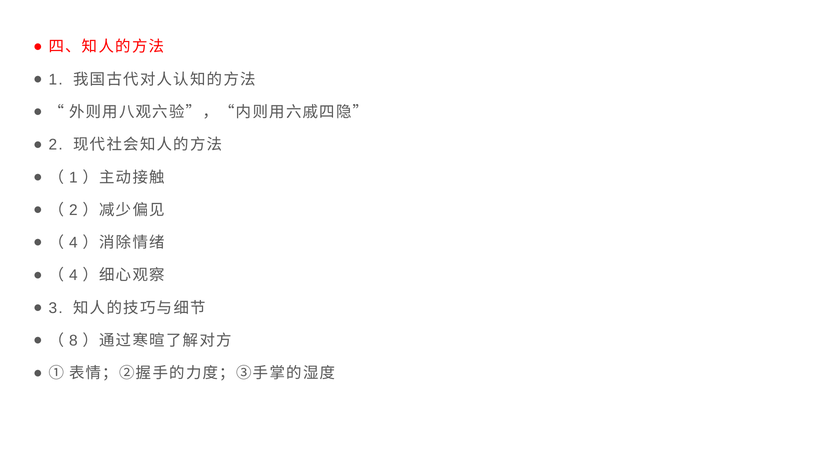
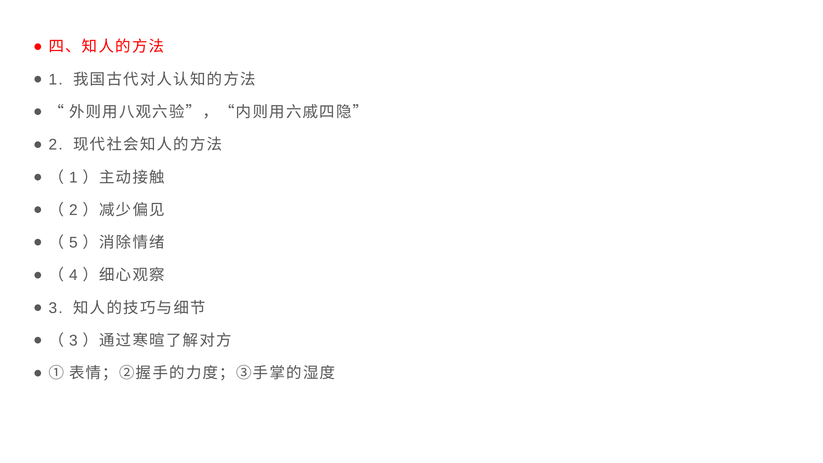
4: 4 -> 5 (73, 243)
8: 8 -> 3 (73, 341)
